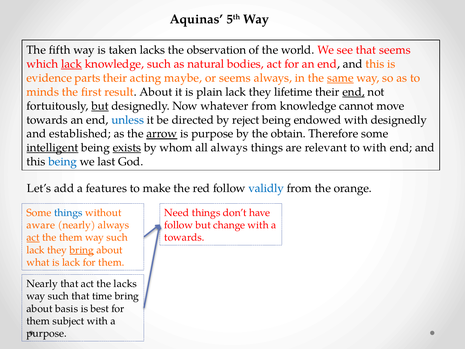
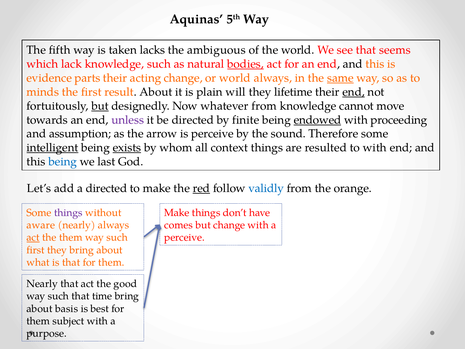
observation: observation -> ambiguous (216, 50)
lack underline: present -> none (71, 64)
bodies underline: none -> present (246, 64)
acting maybe: maybe -> change (183, 78)
or seems: seems -> world (235, 78)
plain lack: lack -> will (236, 92)
unless colour: blue -> purple (128, 120)
reject: reject -> finite (246, 120)
endowed underline: none -> present (318, 120)
with designedly: designedly -> proceeding (399, 120)
established: established -> assumption (80, 134)
arrow underline: present -> none (162, 134)
is purpose: purpose -> perceive (212, 134)
obtain: obtain -> sound (288, 134)
all always: always -> context (229, 148)
relevant: relevant -> resulted (326, 148)
a features: features -> directed (106, 188)
red underline: none -> present (201, 188)
things colour: blue -> purple (68, 213)
Need: Need -> Make (177, 213)
follow: follow -> comes (179, 225)
towards: towards -> perceive (184, 237)
lack: lack -> first (36, 250)
bring underline: present -> none (82, 250)
is lack: lack -> that (71, 262)
the lacks: lacks -> good (125, 284)
